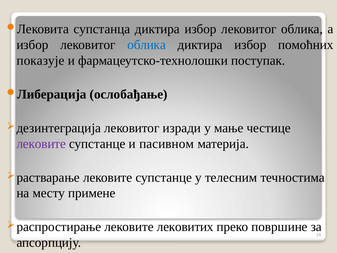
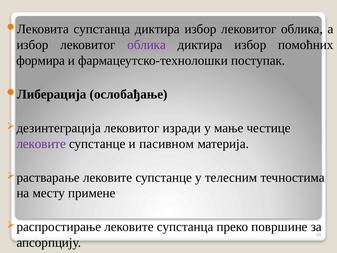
облика colour: blue -> purple (147, 45)
показује: показује -> формира (41, 60)
лековите лековитих: лековитих -> супстанца (185, 227)
